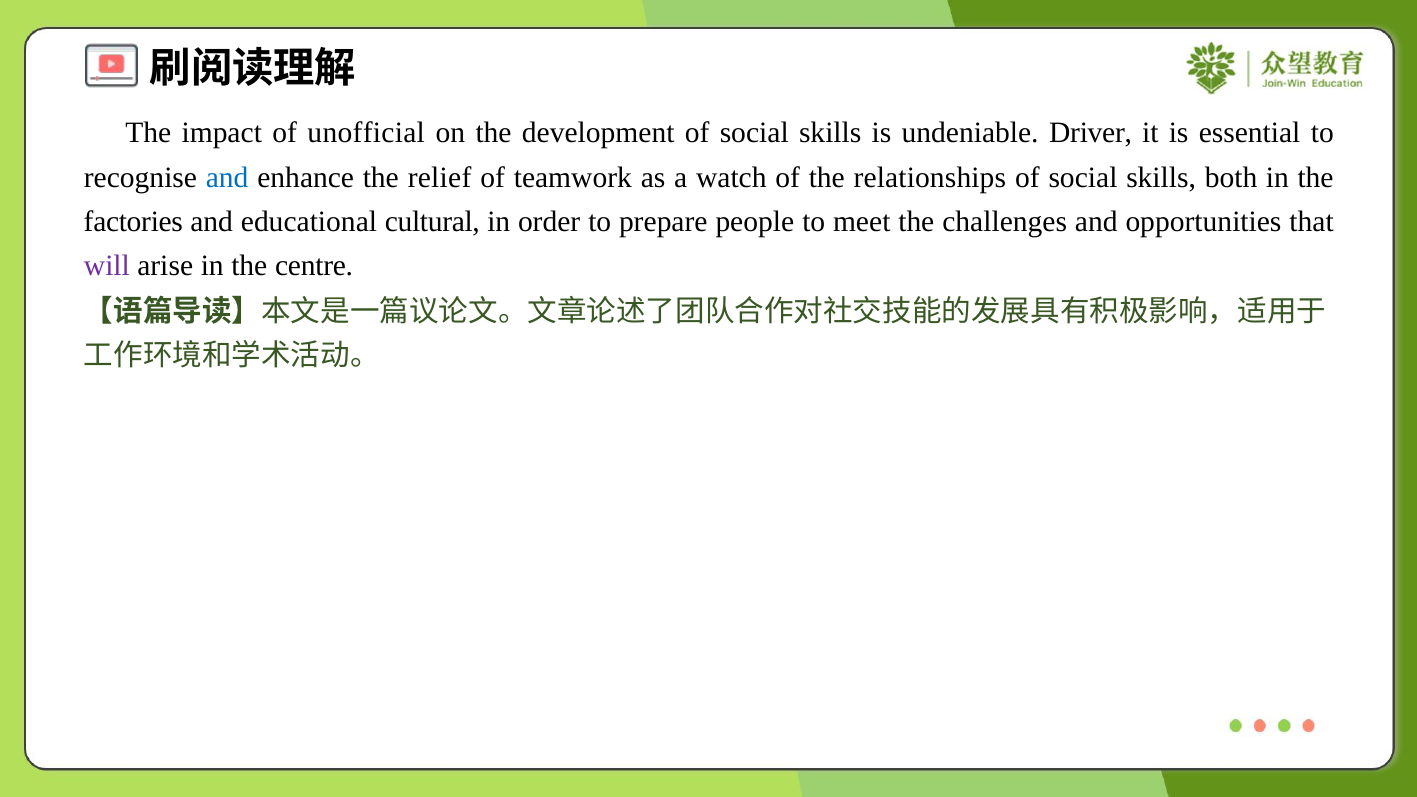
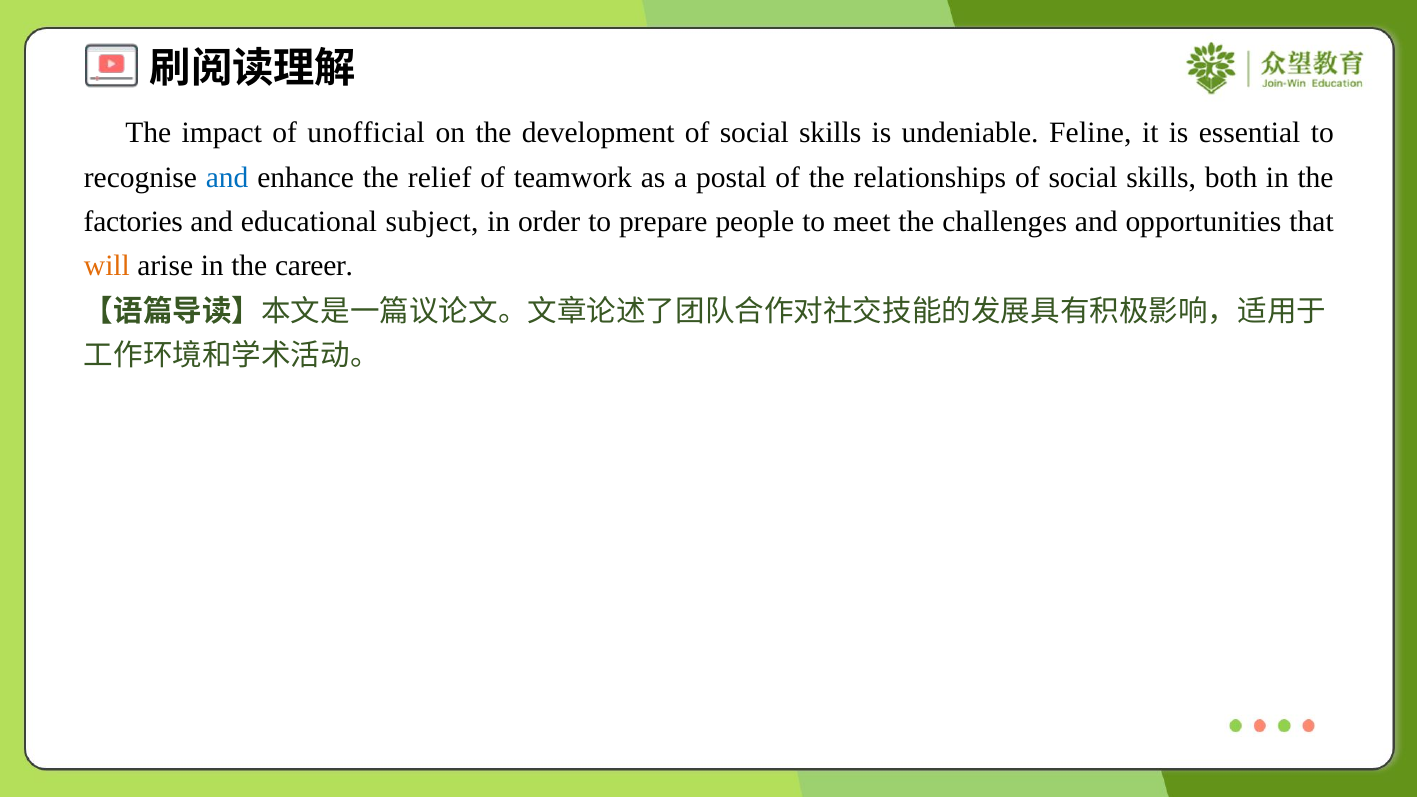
Driver: Driver -> Feline (1090, 133)
watch: watch -> postal (731, 177)
cultural: cultural -> subject (432, 222)
will colour: purple -> orange (107, 266)
centre: centre -> career (314, 266)
